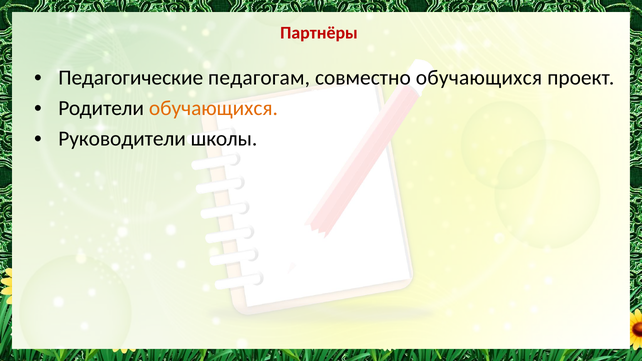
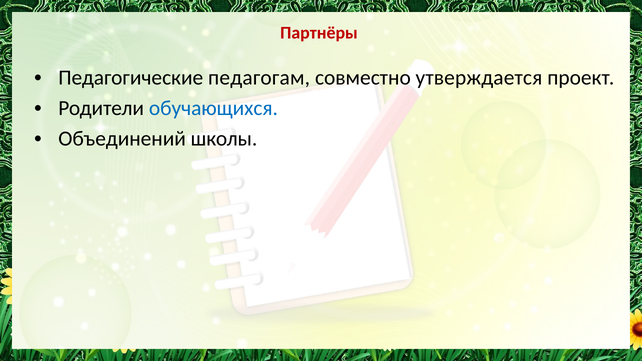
совместно обучающихся: обучающихся -> утверждается (479, 78)
обучающихся colour: orange -> blue (213, 108)
Руководители: Руководители -> Объединений (122, 139)
